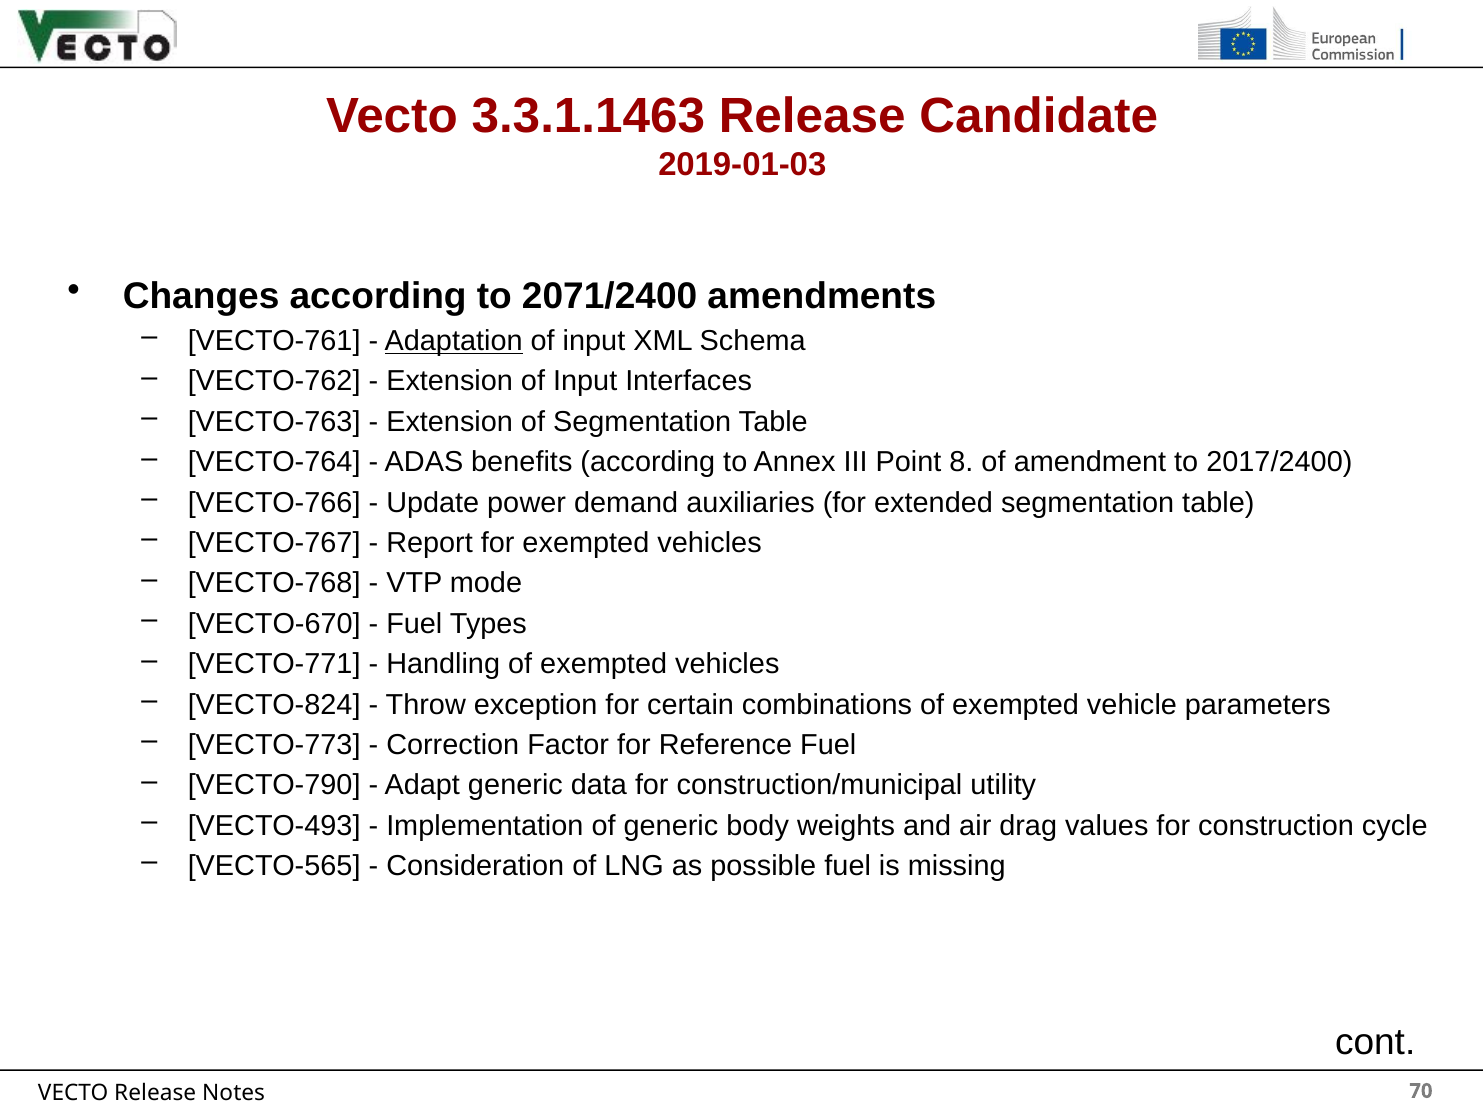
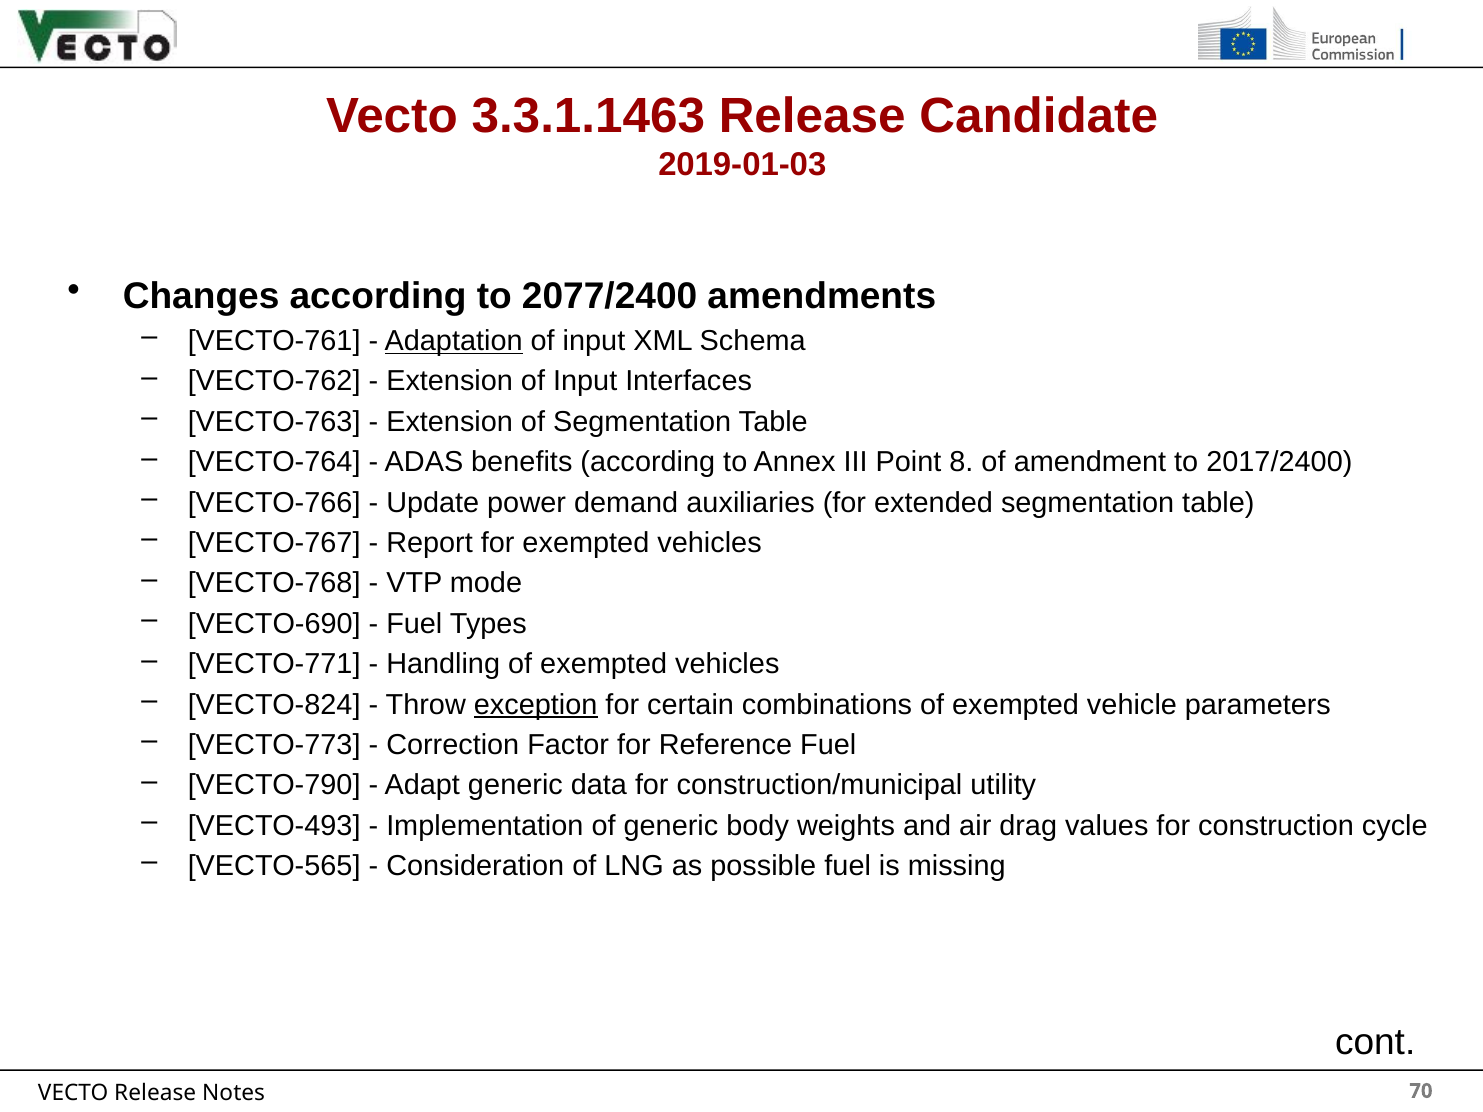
2071/2400: 2071/2400 -> 2077/2400 (610, 296)
VECTO-670: VECTO-670 -> VECTO-690 (274, 624)
exception underline: none -> present (536, 705)
